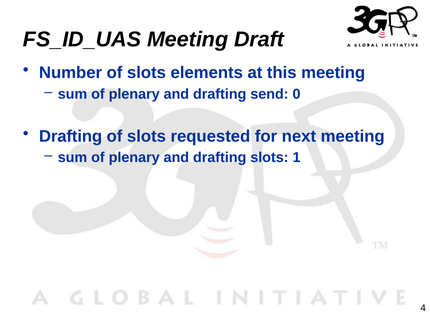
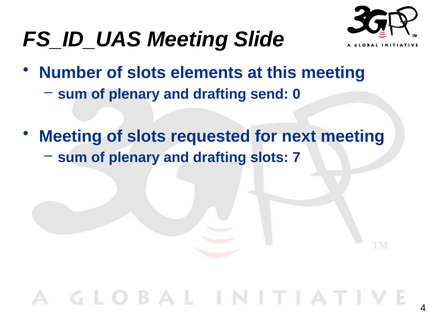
Draft: Draft -> Slide (259, 39)
Drafting: Drafting -> Meeting (70, 136)
1: 1 -> 7 (297, 158)
